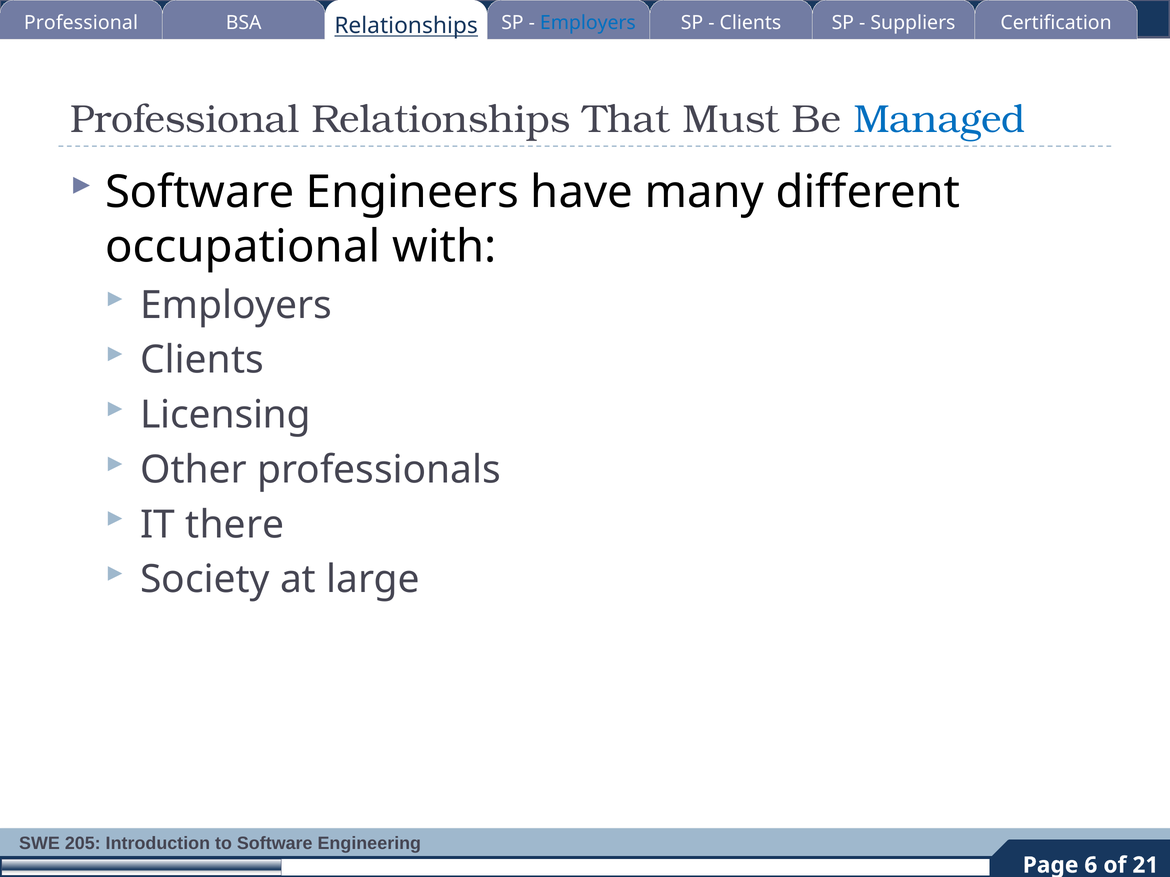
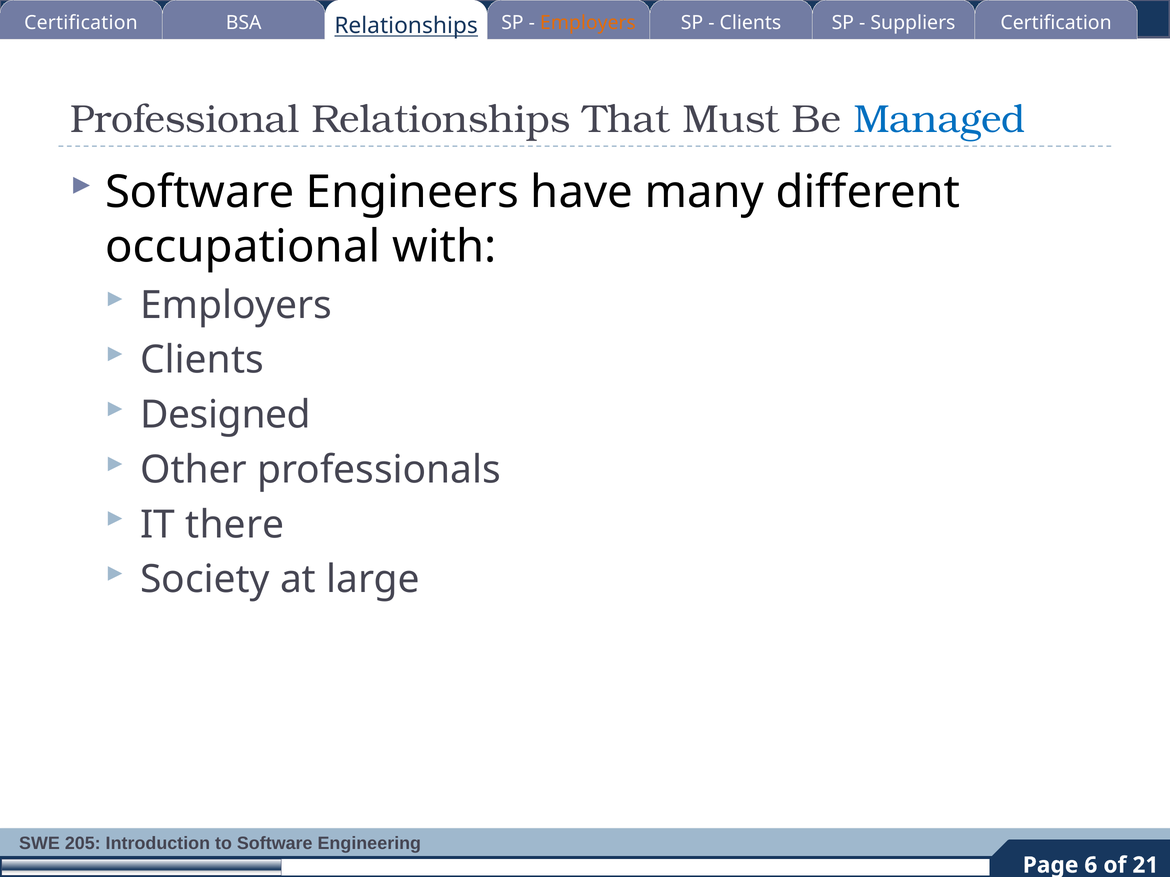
Professional: Professional -> Certification (81, 23)
Employers colour: blue -> orange (588, 23)
Licensing: Licensing -> Designed (226, 415)
